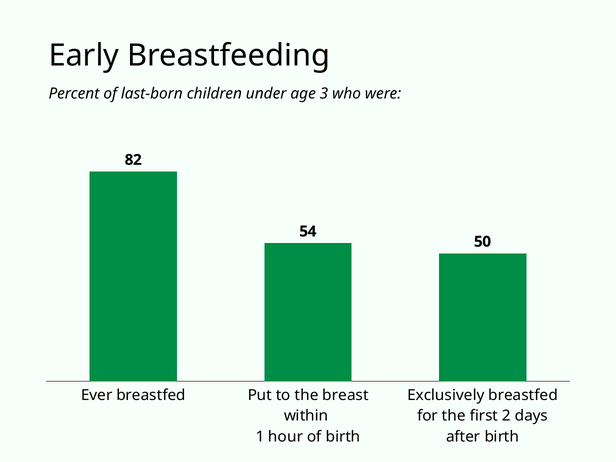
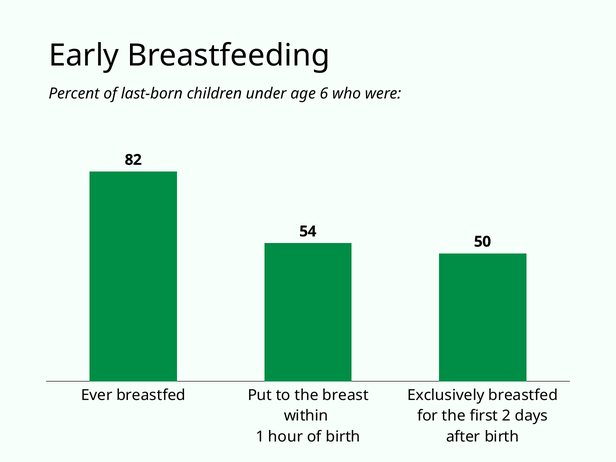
3: 3 -> 6 (324, 94)
